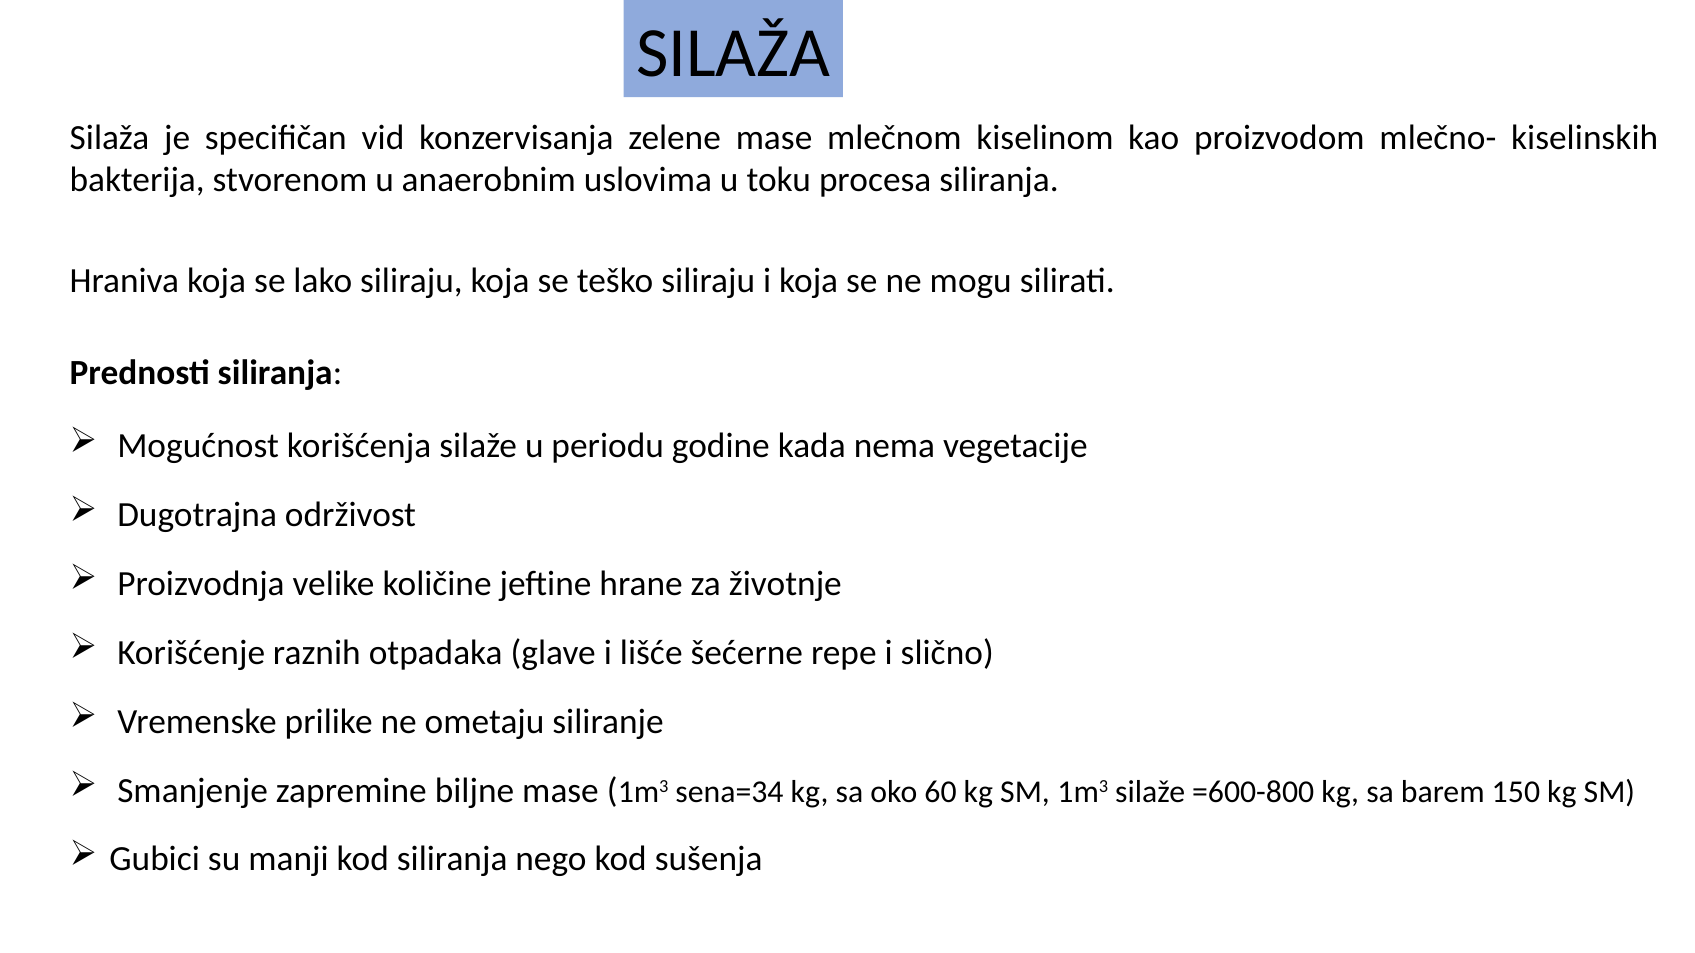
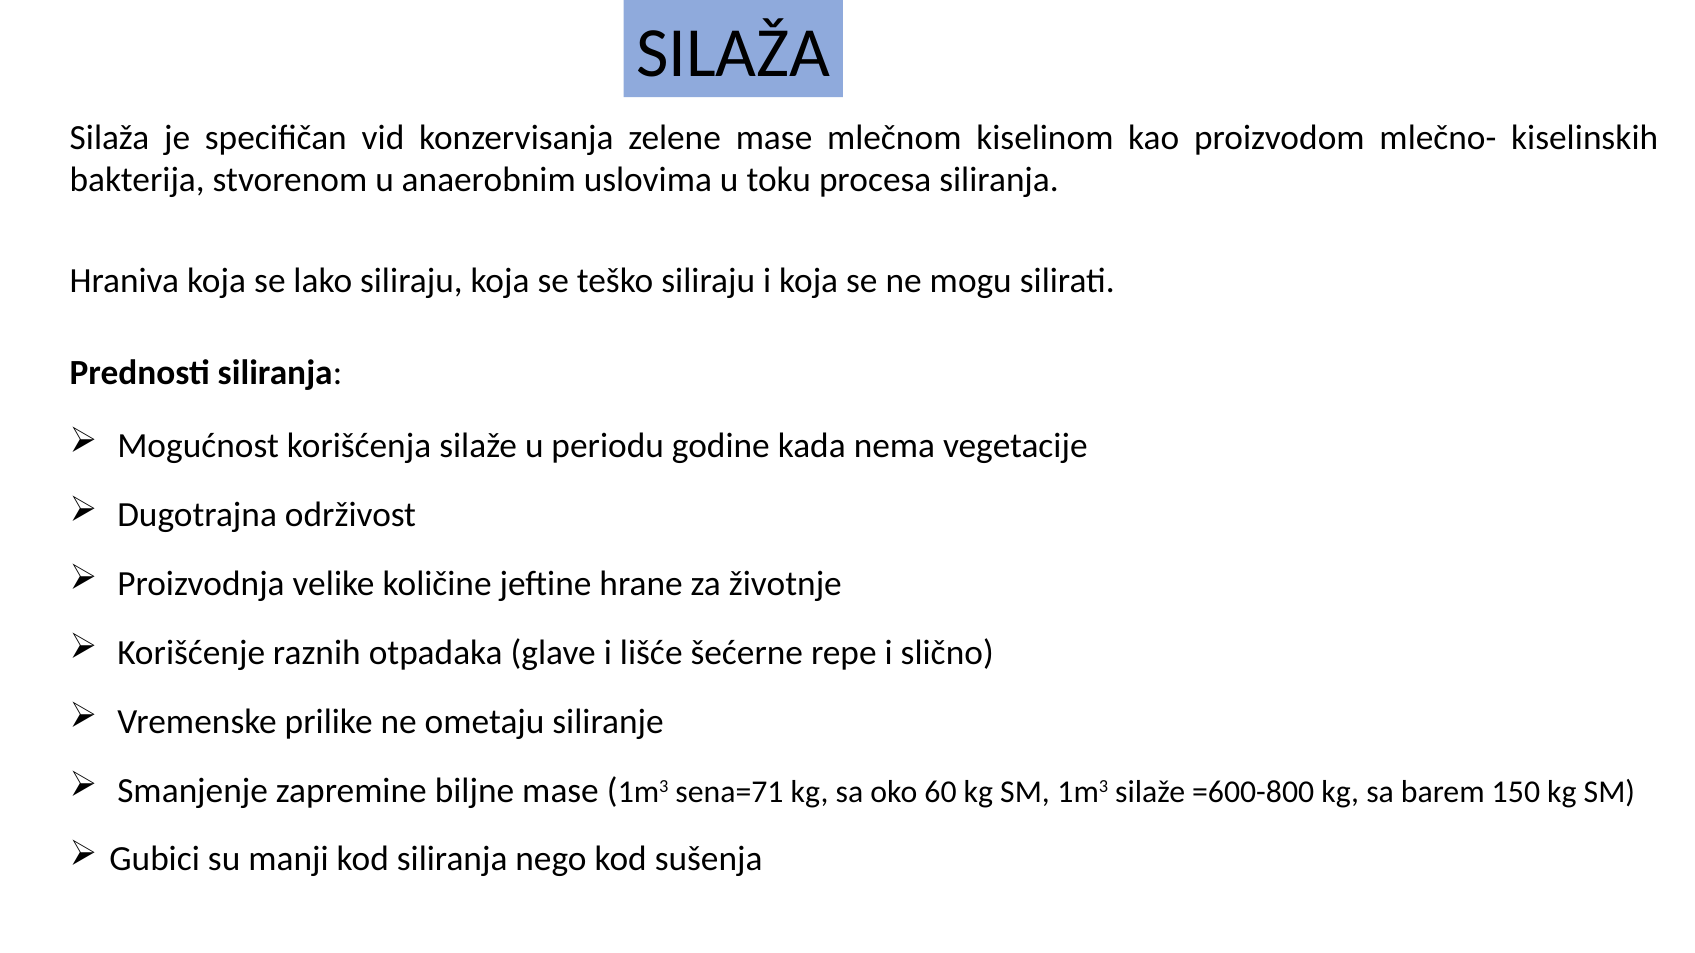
sena=34: sena=34 -> sena=71 (729, 792)
